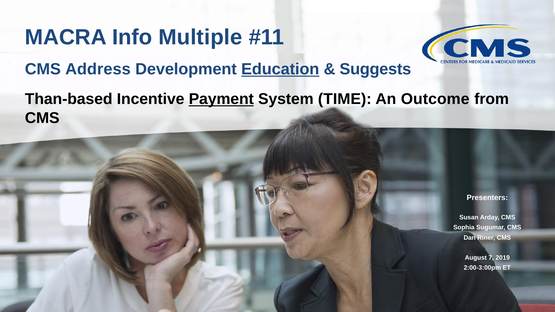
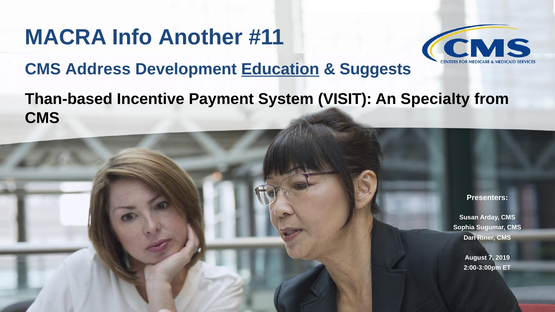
Multiple: Multiple -> Another (200, 37)
Payment underline: present -> none (221, 99)
TIME: TIME -> VISIT (345, 99)
Outcome: Outcome -> Specialty (435, 99)
